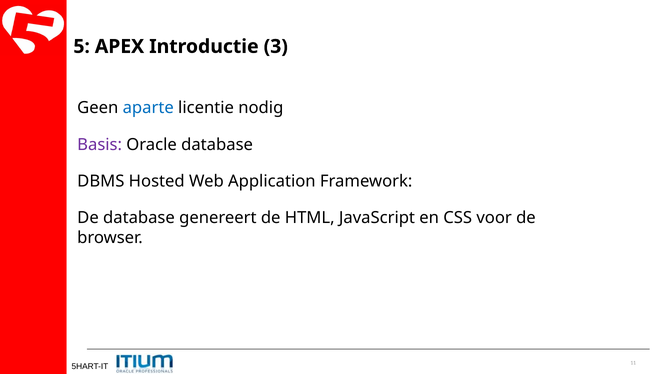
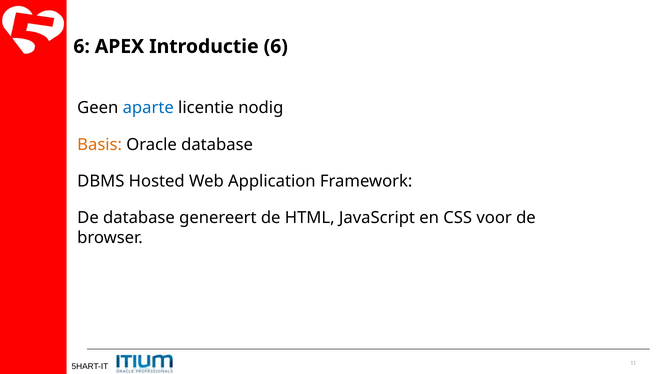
5: 5 -> 6 (82, 47)
Introductie 3: 3 -> 6 (276, 47)
Basis colour: purple -> orange (100, 145)
